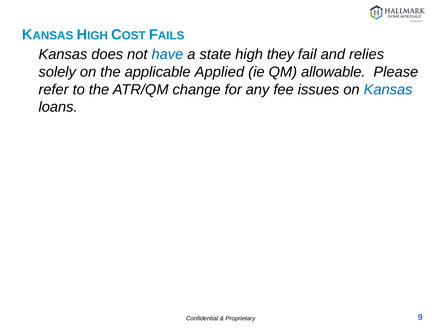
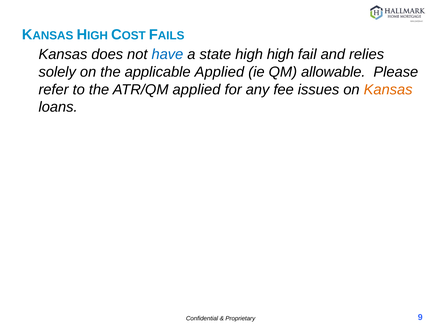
high they: they -> high (280, 55)
ATR/QM change: change -> applied (197, 90)
Kansas colour: blue -> orange (388, 90)
